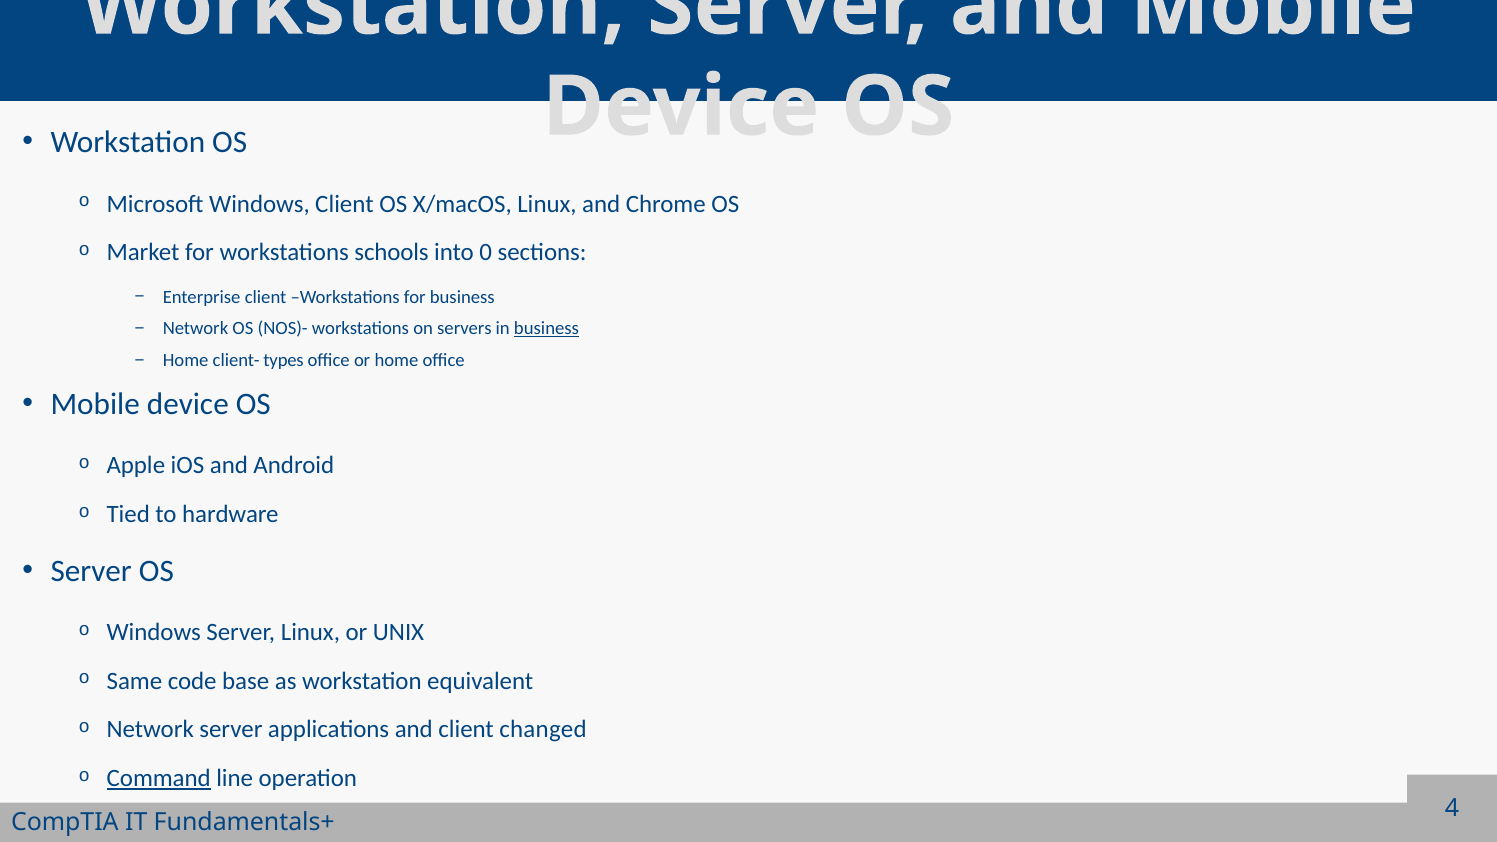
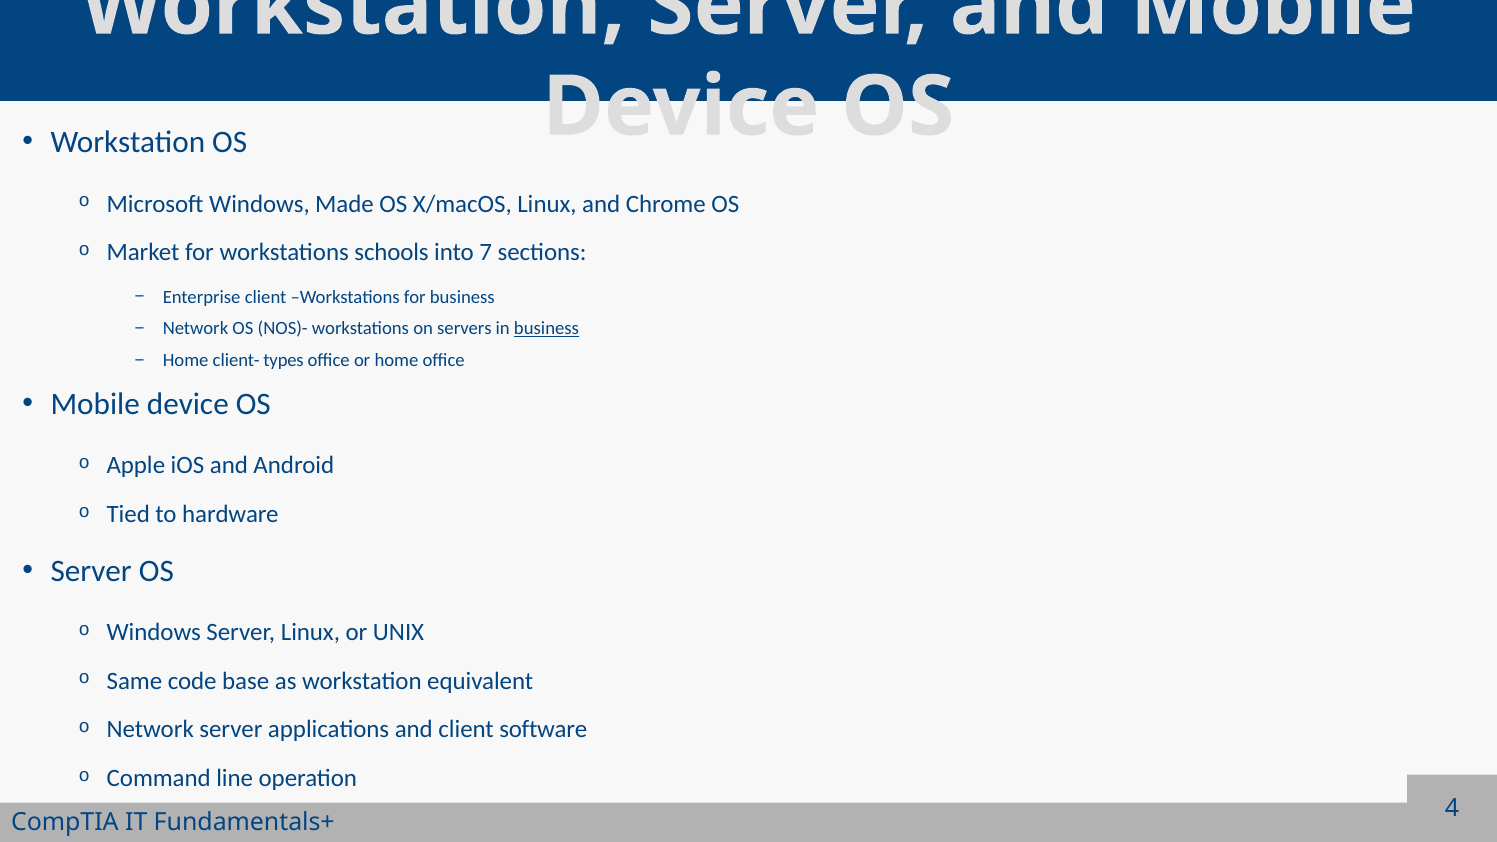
Windows Client: Client -> Made (345, 204)
0: 0 -> 7 (486, 252)
changed: changed -> software (543, 729)
Command underline: present -> none (159, 778)
